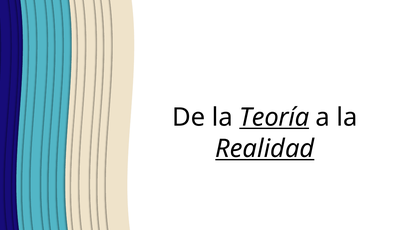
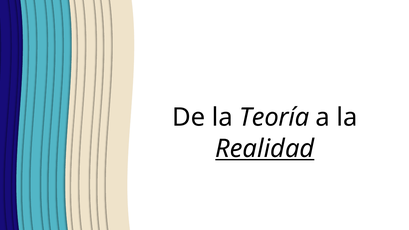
Teoría underline: present -> none (274, 117)
